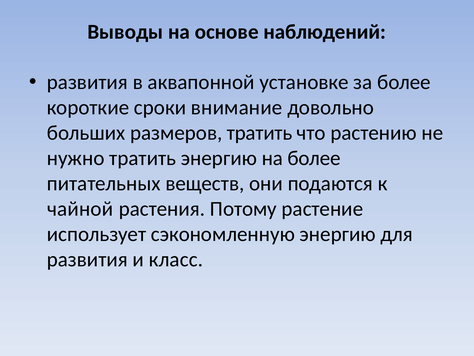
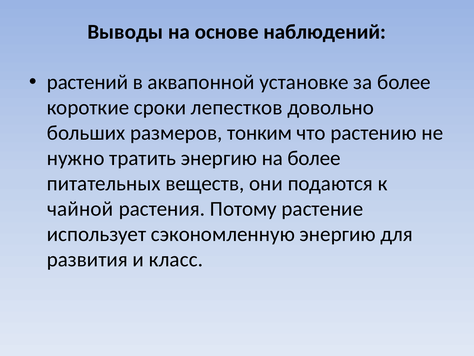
развития: развития -> растений (88, 82)
внимание: внимание -> лепестков (237, 108)
размеров тратить: тратить -> тонким (260, 133)
